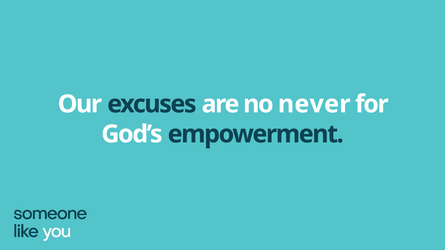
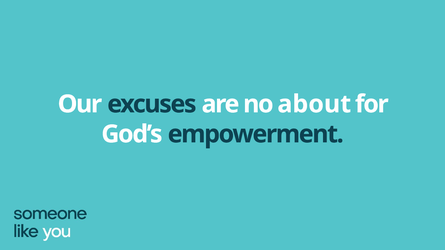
never: never -> about (314, 104)
